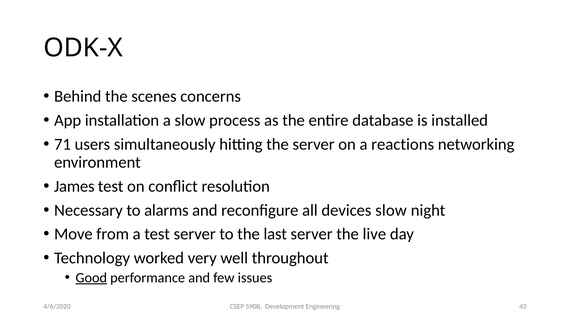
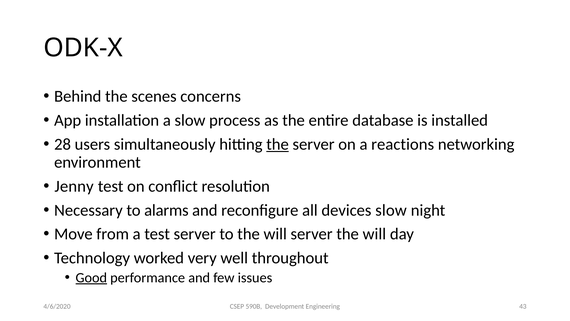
71: 71 -> 28 (63, 144)
the underline: none -> present (278, 144)
James: James -> Jenny (74, 186)
to the last: last -> will (275, 234)
server the live: live -> will (374, 234)
